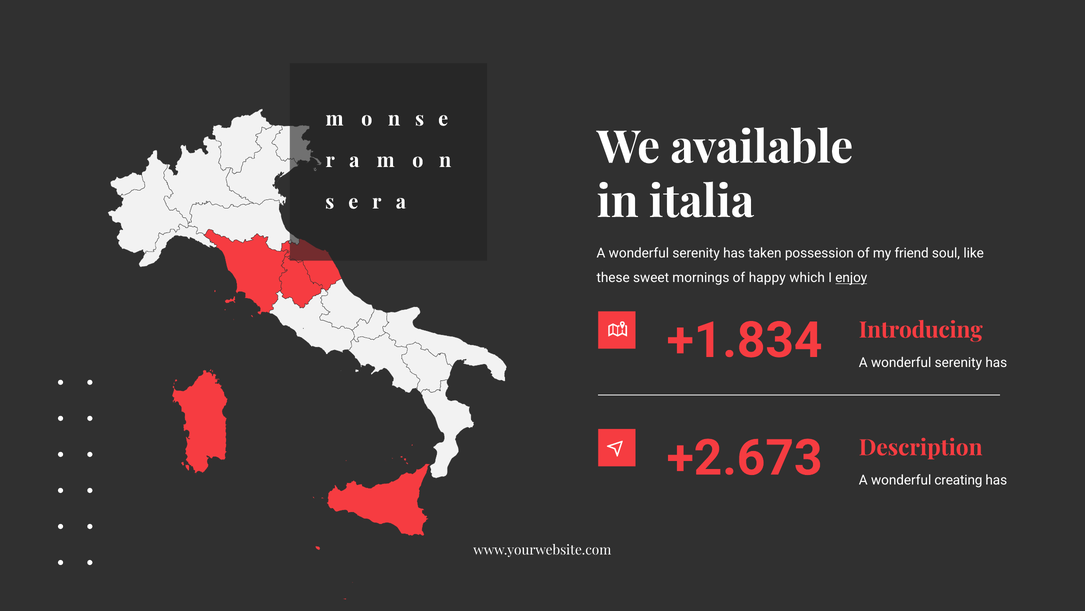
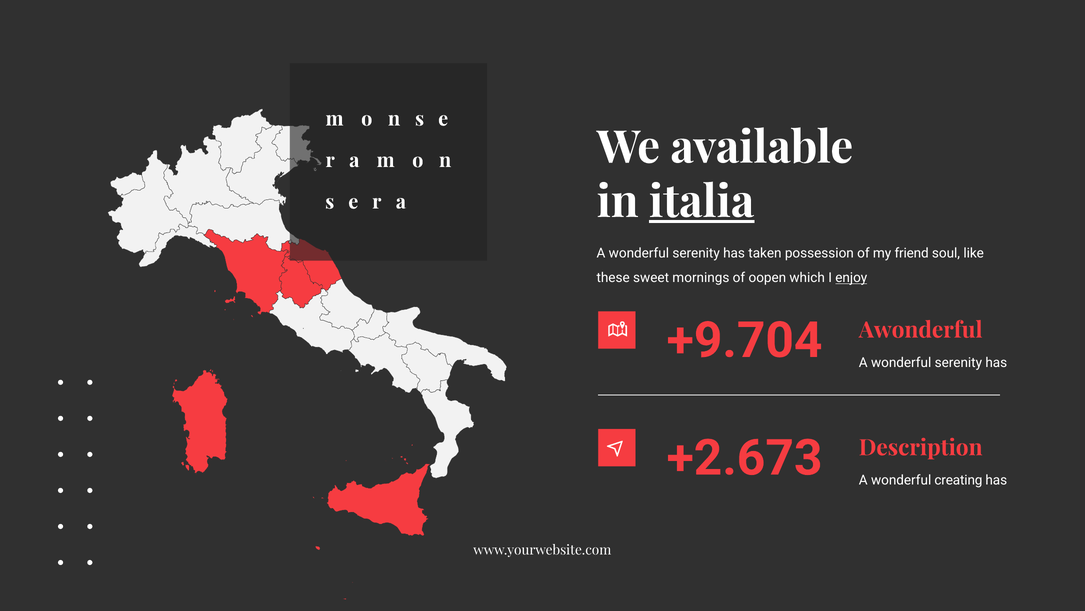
italia underline: none -> present (702, 202)
happy: happy -> oopen (767, 278)
Introducing: Introducing -> Awonderful (921, 330)
+1.834: +1.834 -> +9.704 (745, 340)
